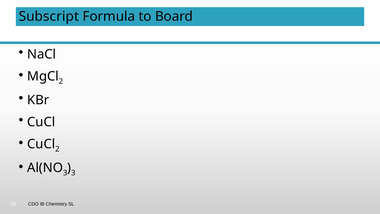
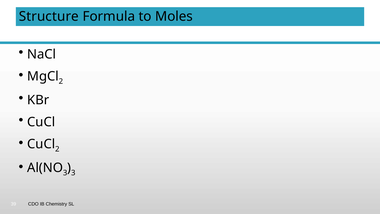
Subscript: Subscript -> Structure (49, 16)
Board: Board -> Moles (174, 16)
